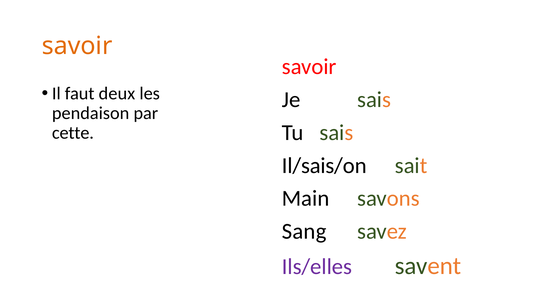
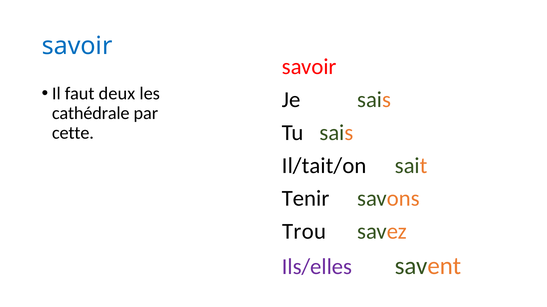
savoir colour: orange -> blue (77, 46)
pendaison: pendaison -> cathédrale (91, 113)
Il/sais/on: Il/sais/on -> Il/tait/on (324, 166)
Main: Main -> Tenir (306, 199)
Sang: Sang -> Trou (304, 232)
